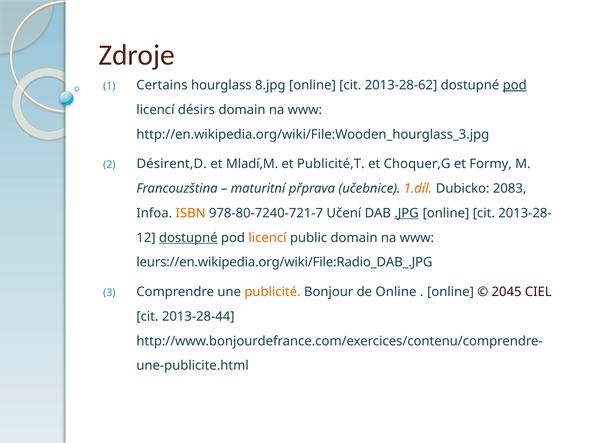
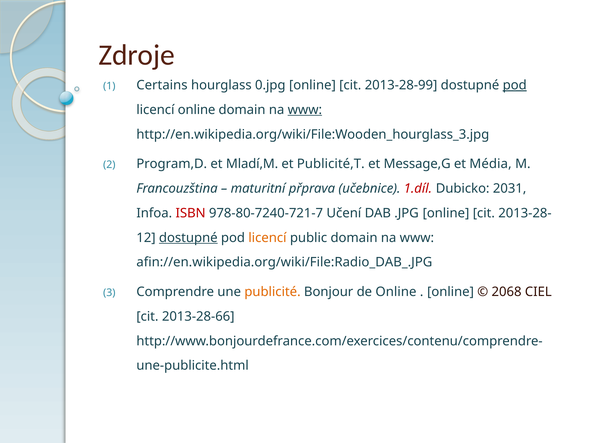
8.jpg: 8.jpg -> 0.jpg (270, 85)
2013-28-62: 2013-28-62 -> 2013-28-99 (401, 85)
licencí désirs: désirs -> online (197, 110)
www underline: none -> present (305, 110)
Désirent,D: Désirent,D -> Program,D (172, 164)
Choquer,G: Choquer,G -> Message,G (417, 164)
Formy: Formy -> Média (491, 164)
1.díl colour: orange -> red (418, 189)
2083: 2083 -> 2031 (510, 189)
ISBN colour: orange -> red (191, 213)
.JPG underline: present -> none (407, 213)
leurs://en.wikipedia.org/wiki/File:Radio_DAB_.JPG: leurs://en.wikipedia.org/wiki/File:Radio_DAB_.JPG -> afin://en.wikipedia.org/wiki/File:Radio_DAB_.JPG (284, 262)
2045: 2045 -> 2068 (507, 292)
2013-28-44: 2013-28-44 -> 2013-28-66 (198, 317)
